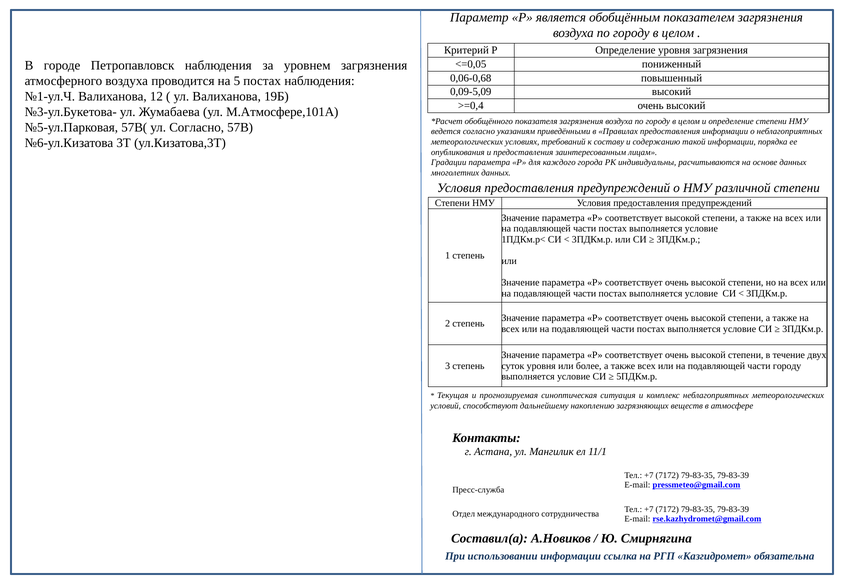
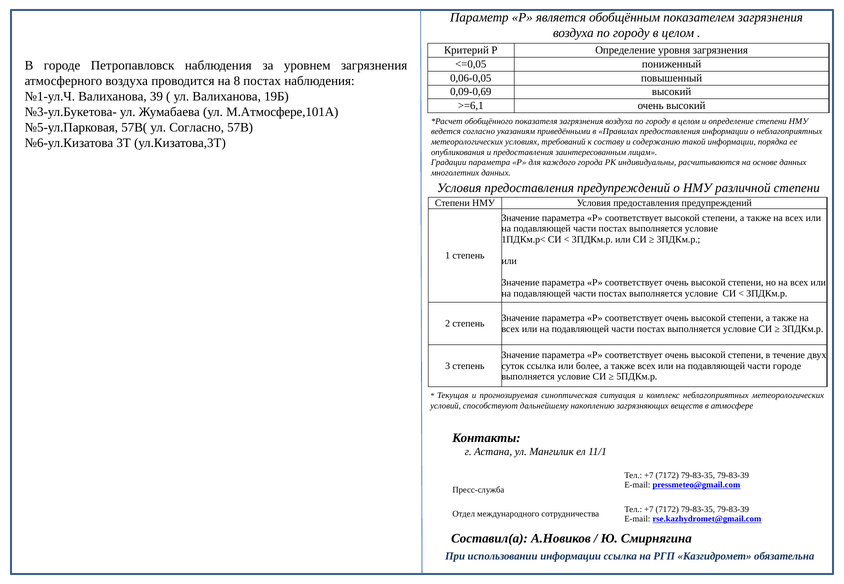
0,06-0,68: 0,06-0,68 -> 0,06-0,05 (471, 78)
5: 5 -> 8 (237, 81)
0,09-5,09: 0,09-5,09 -> 0,09-0,69 (471, 92)
12: 12 -> 39 (156, 97)
>=0,4: >=0,4 -> >=6,1 (471, 106)
суток уровня: уровня -> ссылка (541, 366)
части городу: городу -> городе (787, 366)
